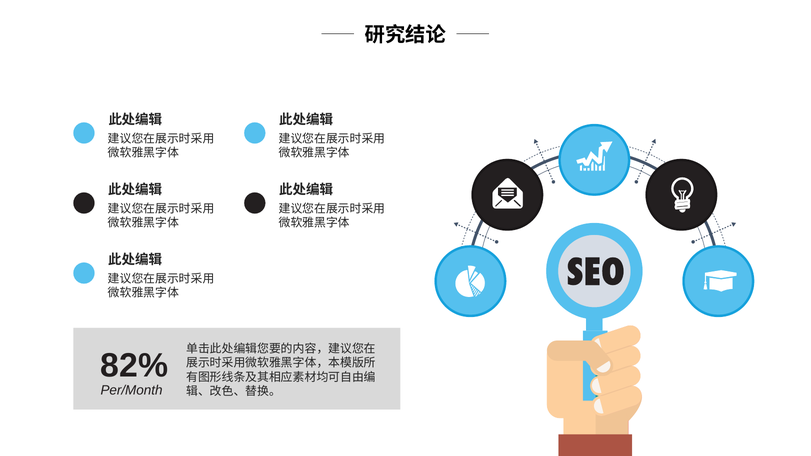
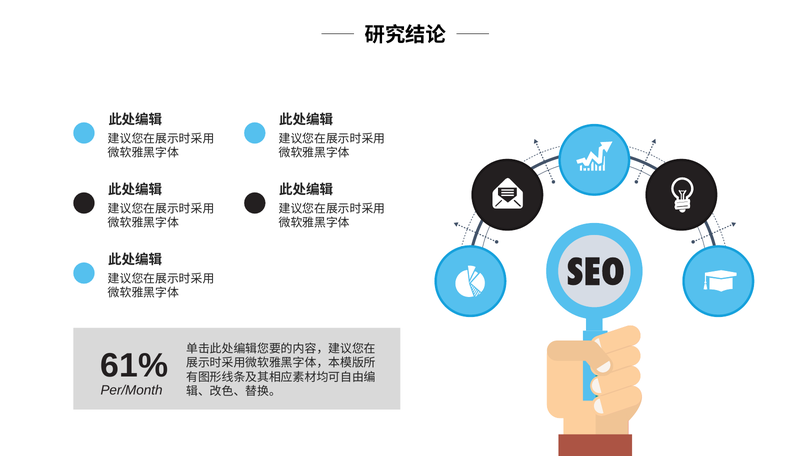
82%: 82% -> 61% (134, 366)
